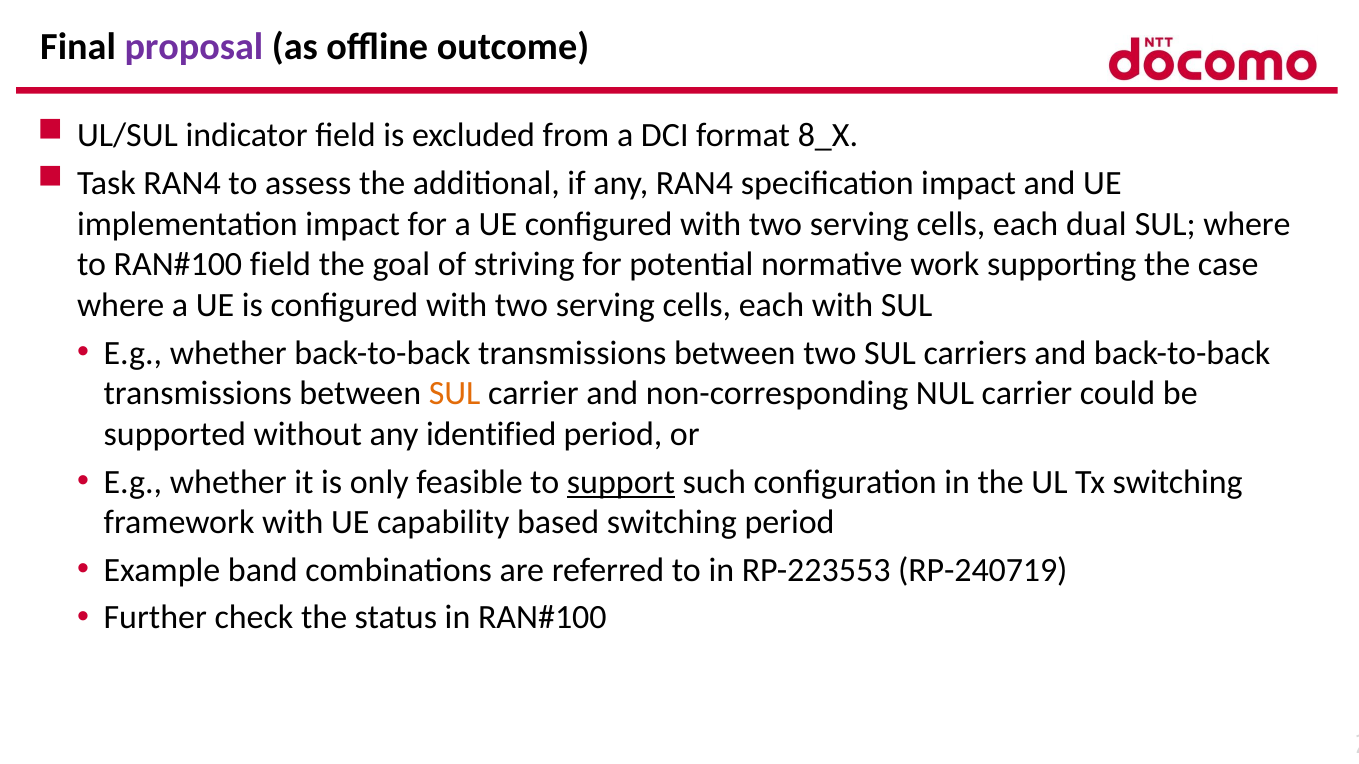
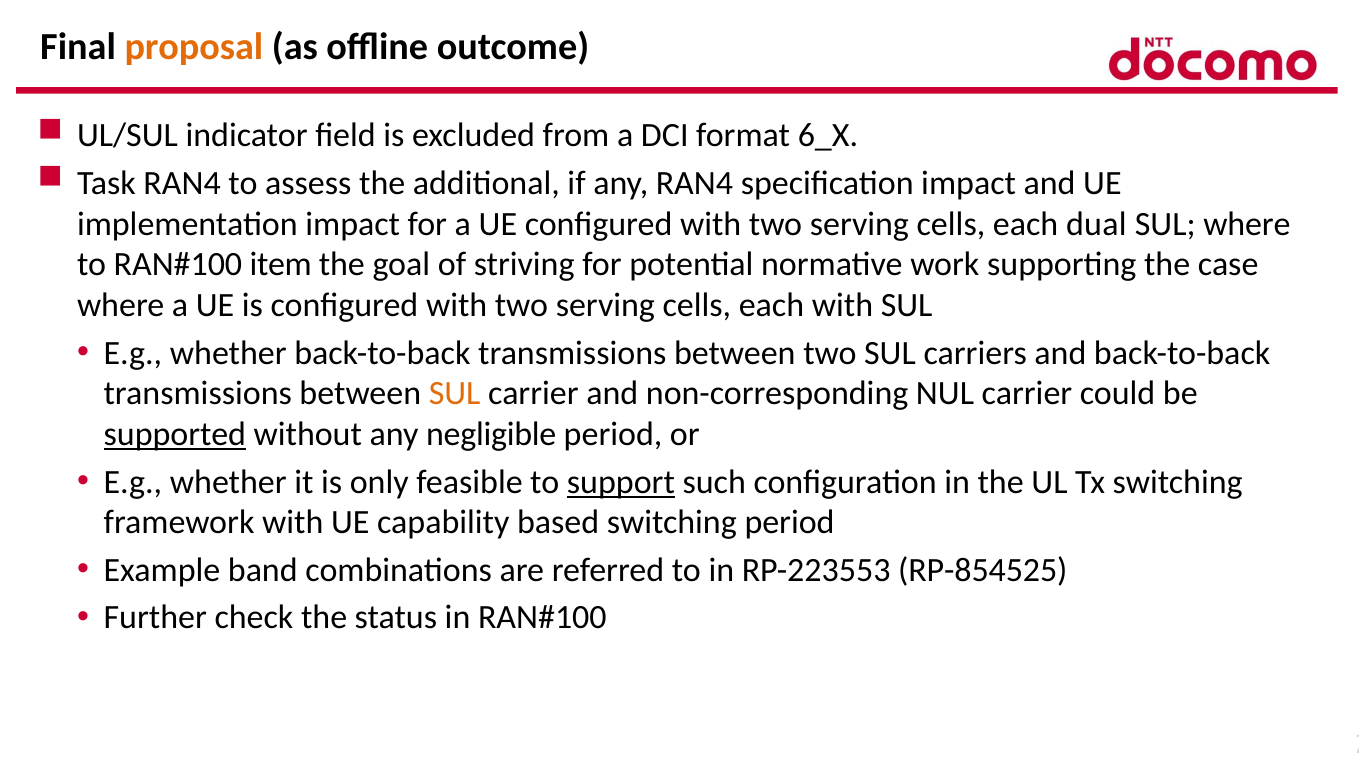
proposal colour: purple -> orange (194, 47)
8_X: 8_X -> 6_X (828, 136)
field: field -> item (281, 265)
supported underline: none -> present (175, 435)
identified: identified -> negligible (491, 435)
RP-240719: RP-240719 -> RP-854525 (983, 571)
